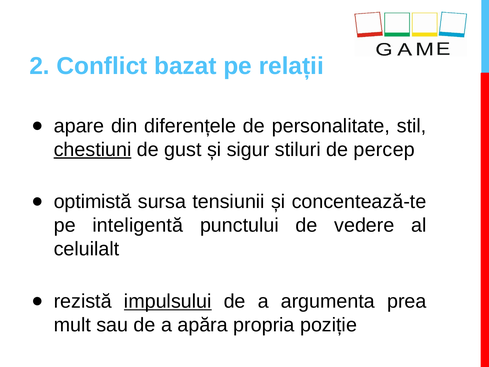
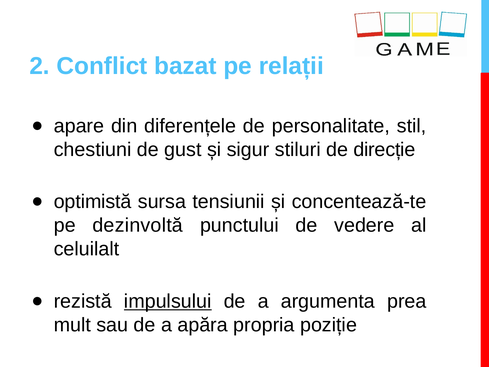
chestiuni underline: present -> none (93, 149)
percep: percep -> direcție (384, 149)
inteligentă: inteligentă -> dezinvoltă (138, 225)
